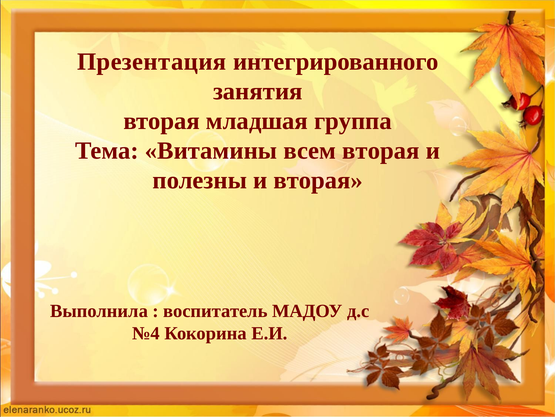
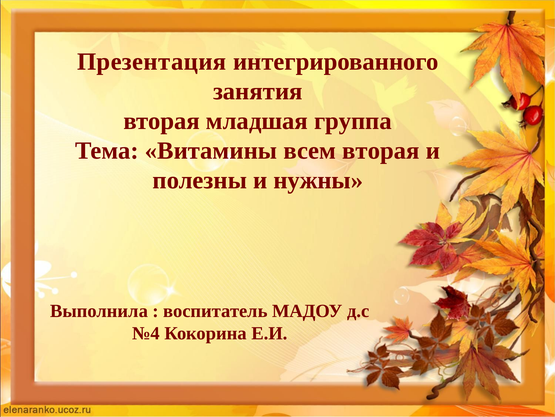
и вторая: вторая -> нужны (318, 180)
